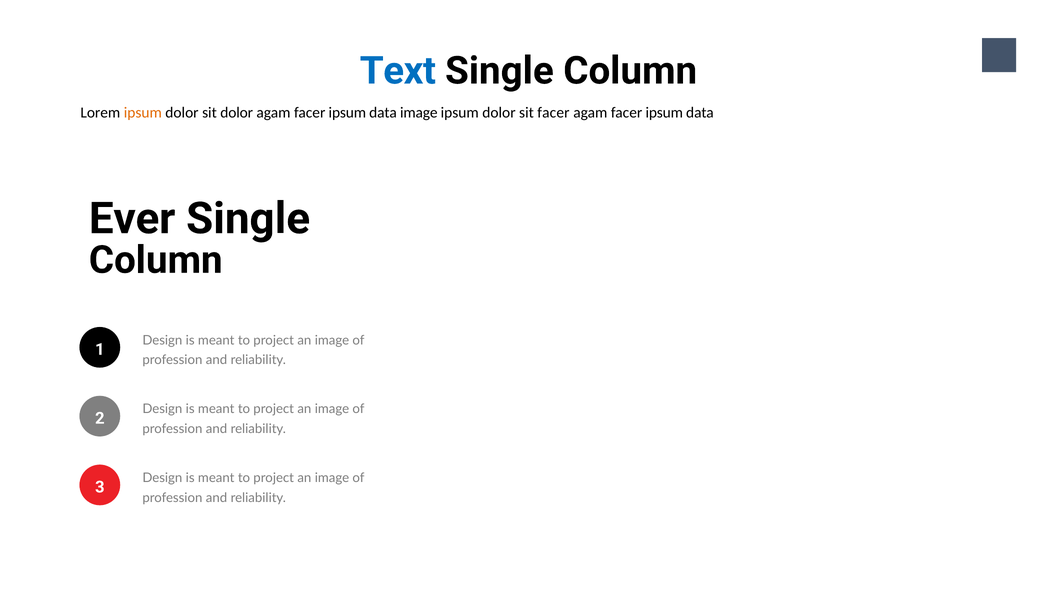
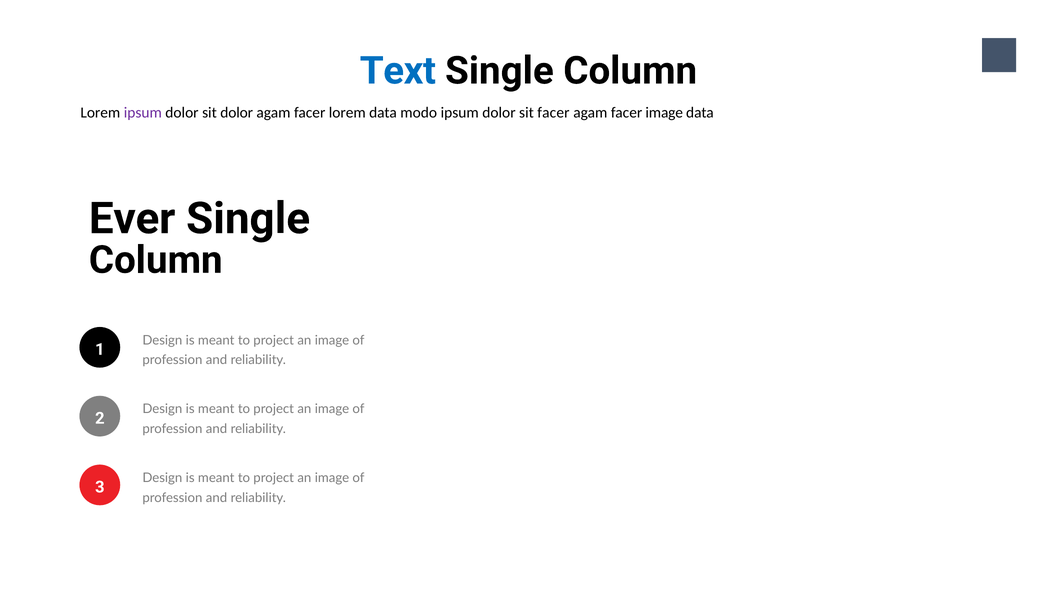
ipsum colour: orange -> purple (143, 113)
ipsum: ipsum -> lorem (347, 113)
data image: image -> modo (419, 113)
ipsum: ipsum -> image (664, 113)
